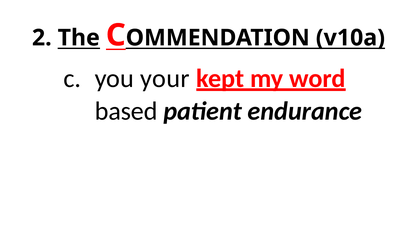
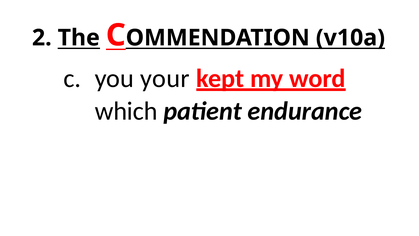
based: based -> which (126, 111)
